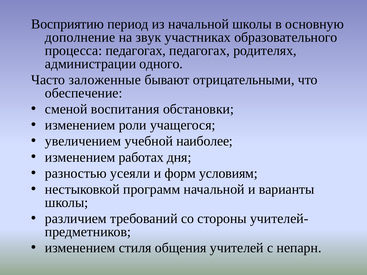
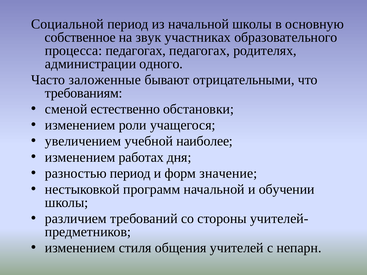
Восприятию: Восприятию -> Социальной (67, 24)
дополнение: дополнение -> собственное (80, 37)
обеспечение: обеспечение -> требованиям (84, 93)
воспитания: воспитания -> естественно (125, 109)
разностью усеяли: усеяли -> период (130, 173)
условиям: условиям -> значение (228, 173)
варианты: варианты -> обучении (287, 190)
